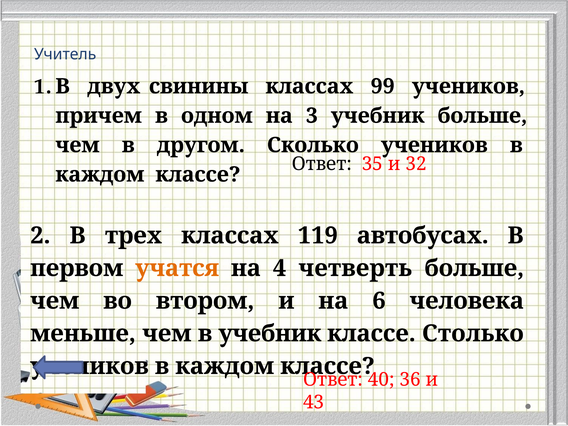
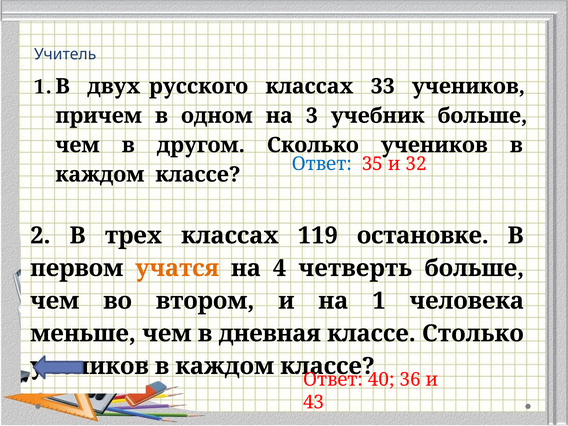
свинины: свинины -> русского (199, 86)
99: 99 -> 33 (383, 86)
Ответ colour: black -> blue (322, 164)
автобусах: автобусах -> остановке (423, 236)
6: 6 -> 1 (379, 301)
в учебник: учебник -> дневная (270, 334)
